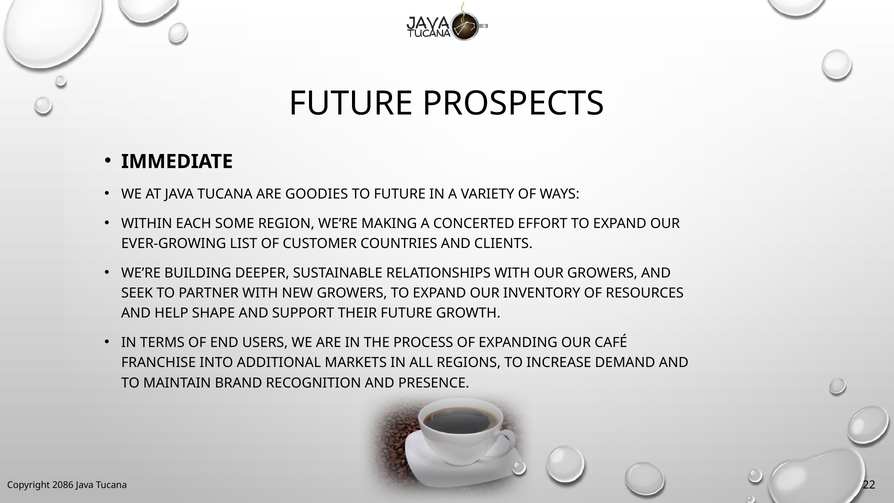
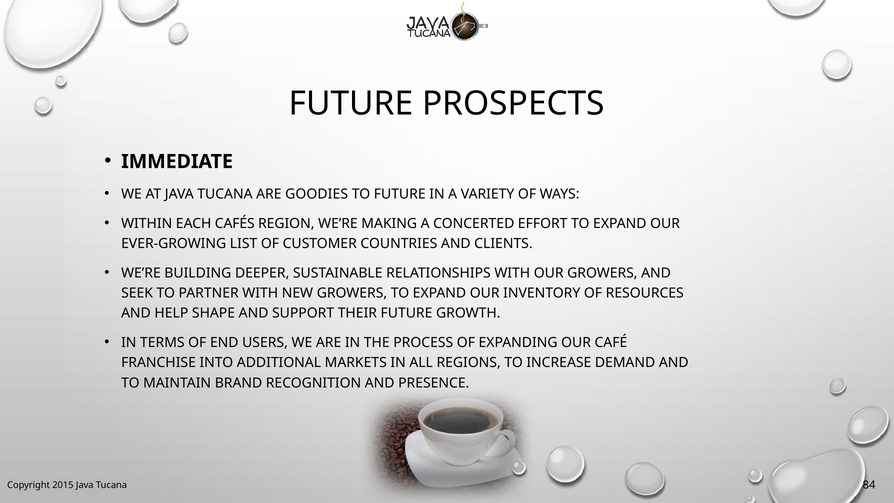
SOME: SOME -> CAFÉS (235, 223)
2086: 2086 -> 2015 (63, 485)
22: 22 -> 84 (869, 485)
